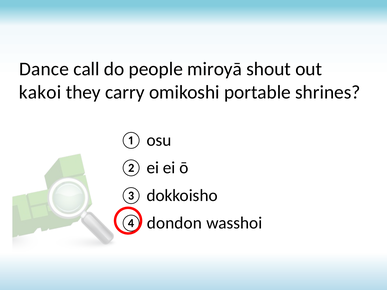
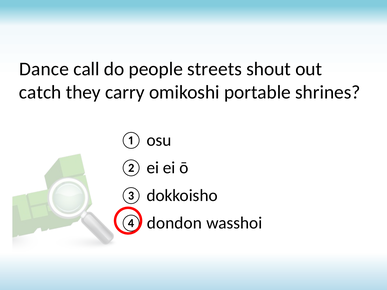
miroyā: miroyā -> streets (215, 69)
kakoi: kakoi -> catch (40, 92)
